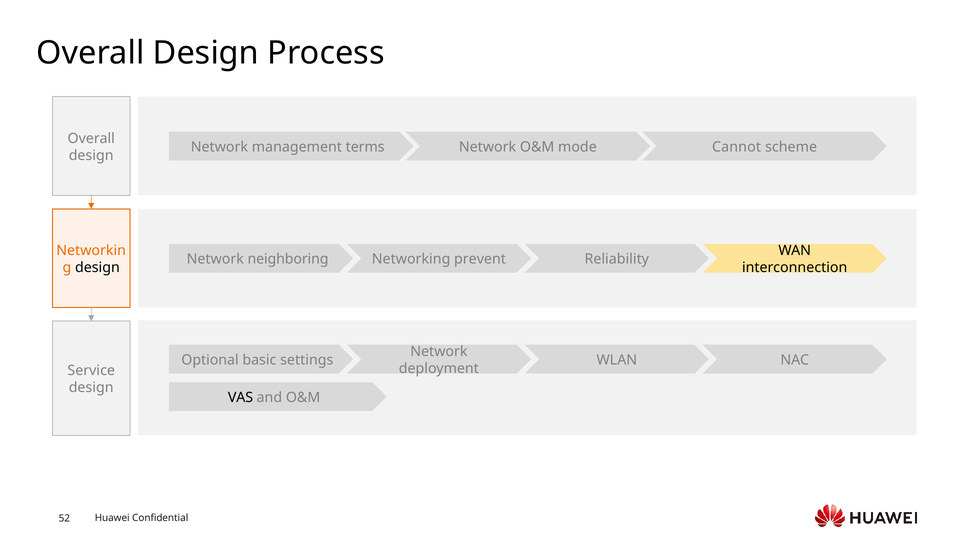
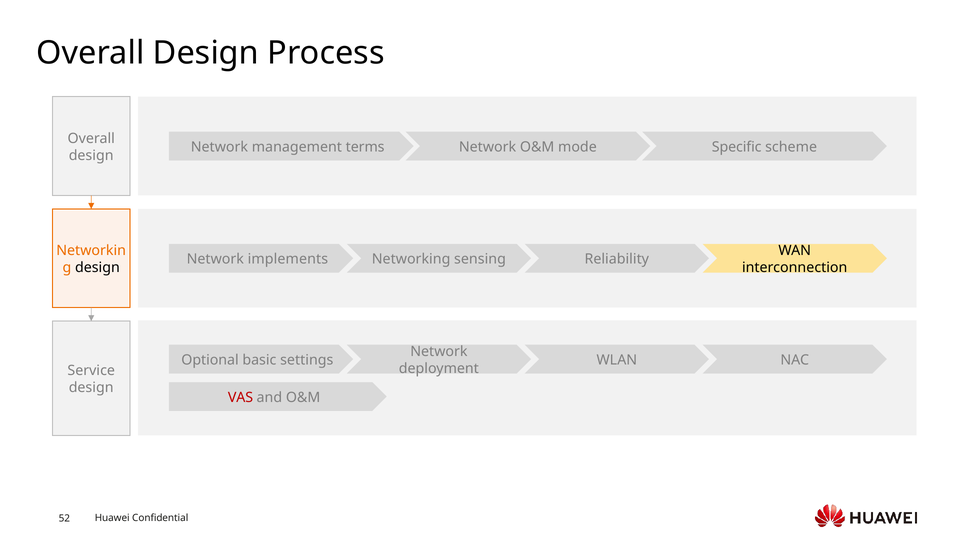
Cannot: Cannot -> Specific (737, 147)
neighboring: neighboring -> implements (288, 259)
prevent: prevent -> sensing (480, 259)
VAS colour: black -> red (241, 398)
